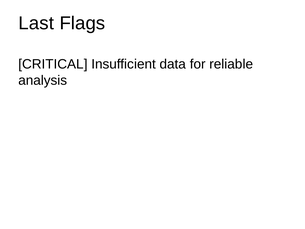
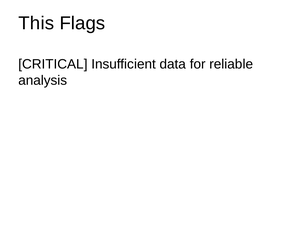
Last: Last -> This (36, 23)
